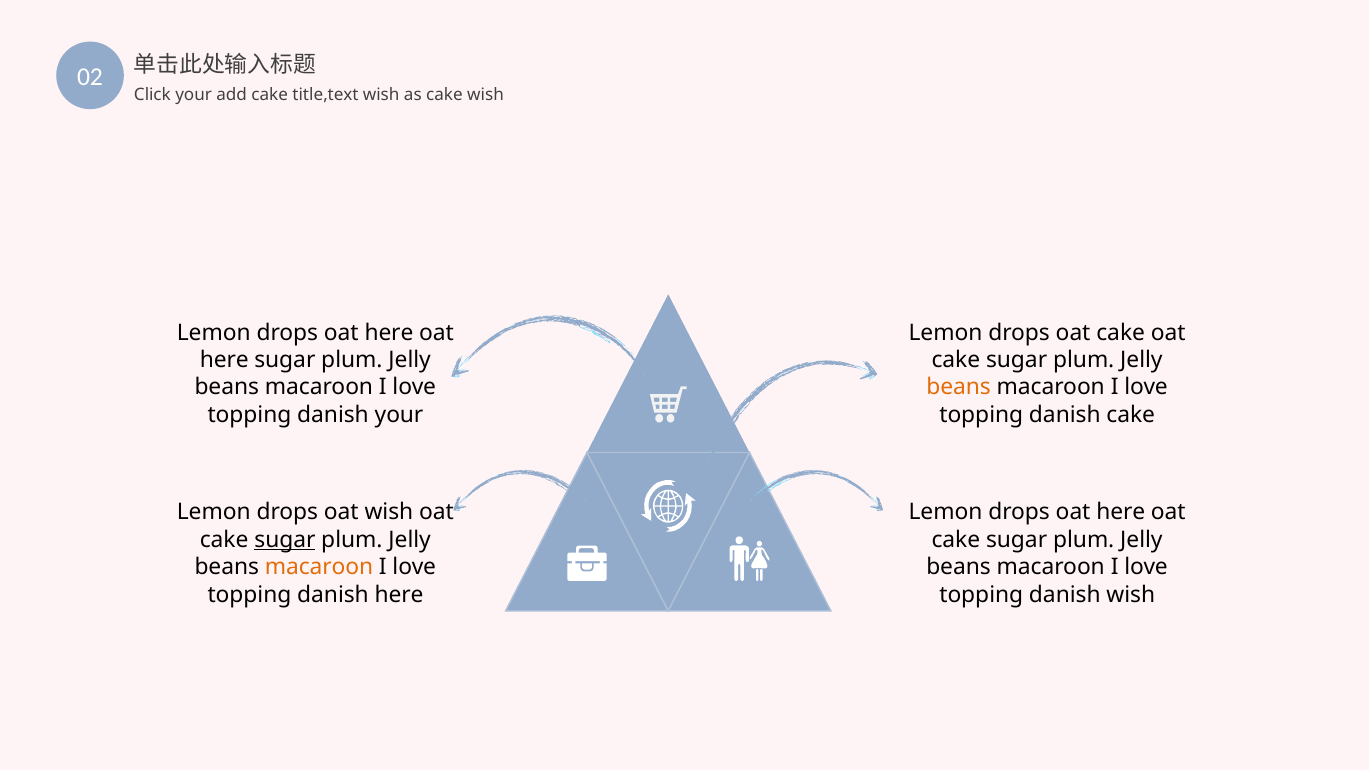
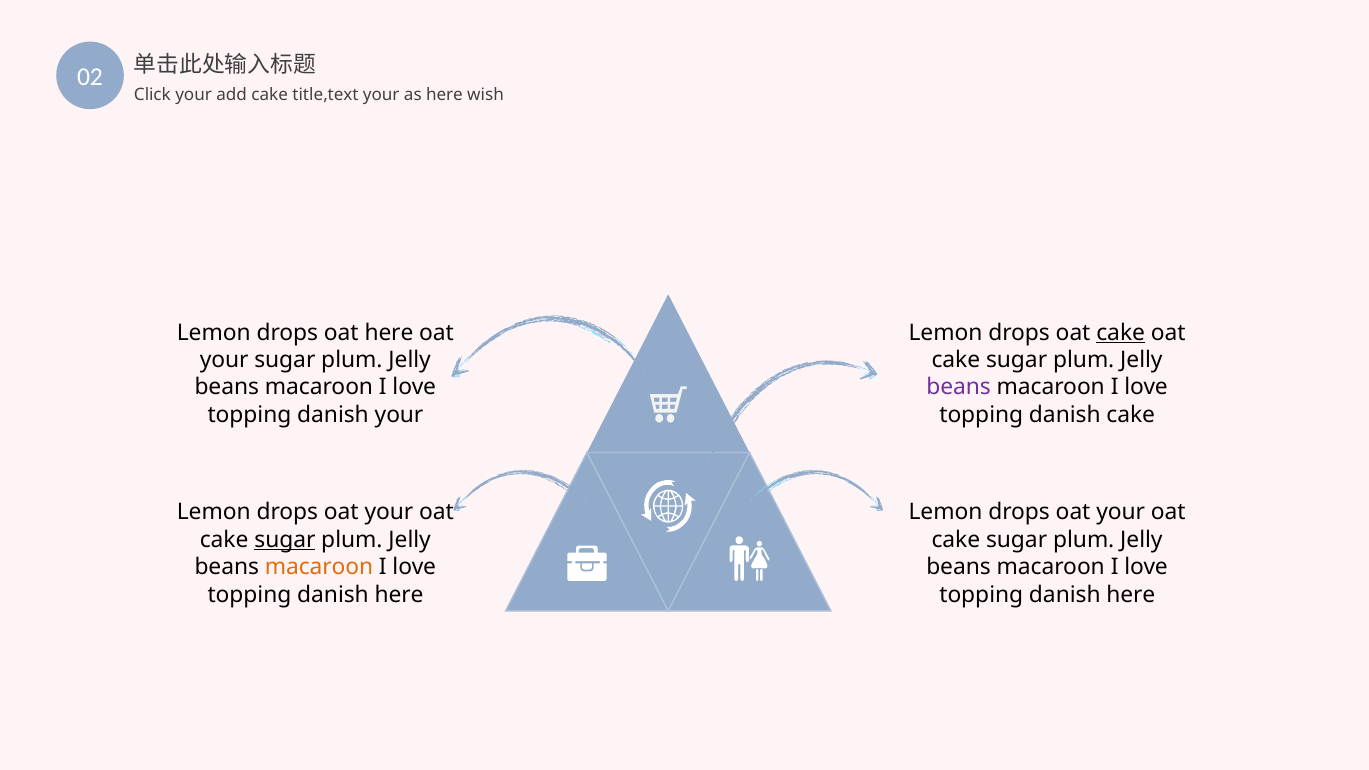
title,text wish: wish -> your (381, 95)
as cake: cake -> here (445, 95)
cake underline: none -> present (1121, 333)
here: here -> your (224, 360)
beans colour: orange -> purple (959, 387)
wish: wish -> your (389, 512)
here: here -> your (1121, 512)
wish: wish -> here (1131, 595)
